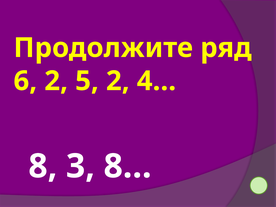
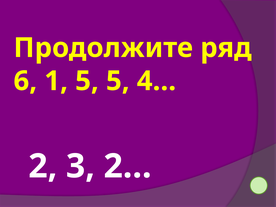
6 2: 2 -> 1 (56, 81)
5 2: 2 -> 5 (118, 81)
8: 8 -> 2 (43, 166)
8…: 8… -> 2… (128, 166)
